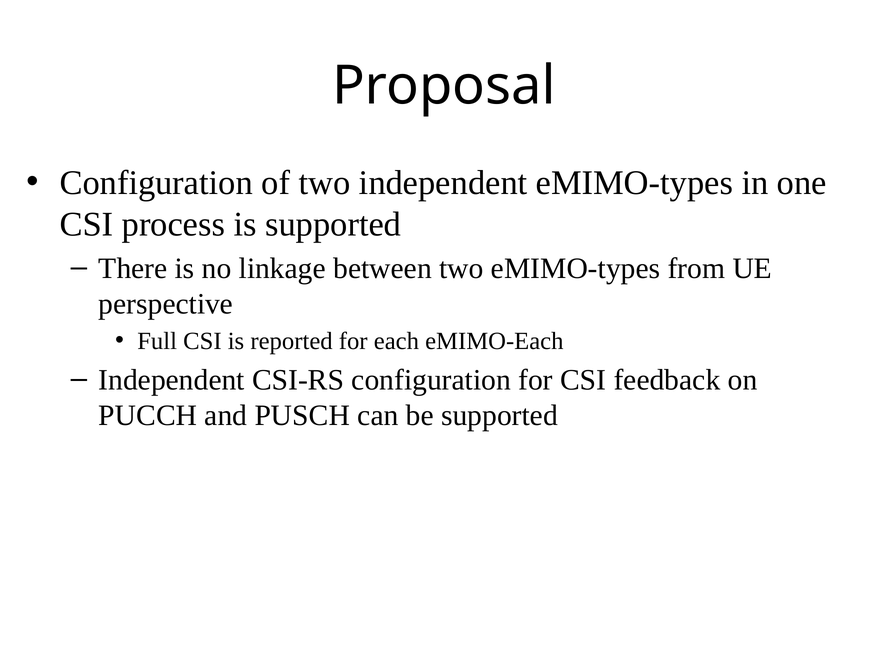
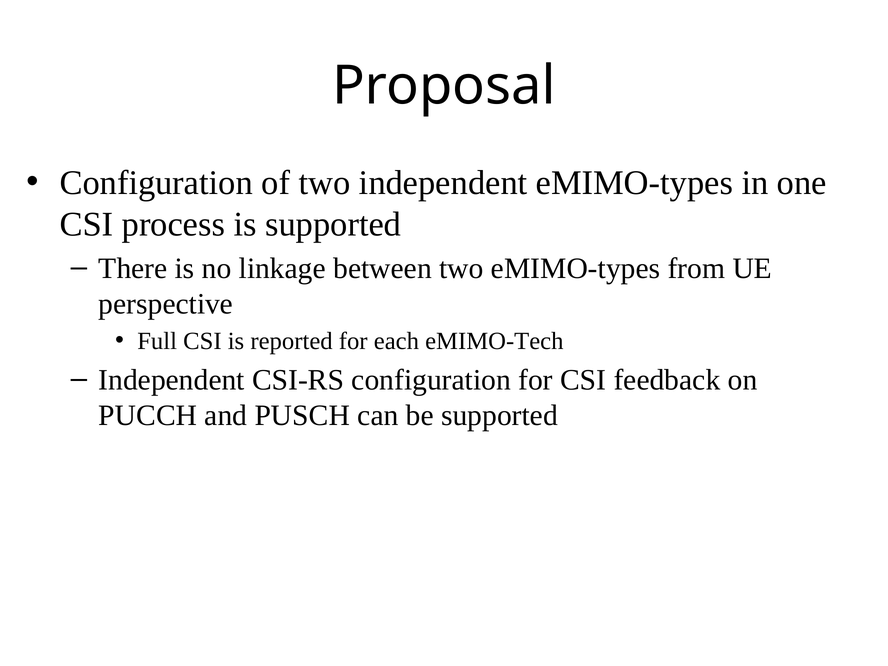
eMIMO-Each: eMIMO-Each -> eMIMO-Tech (494, 341)
